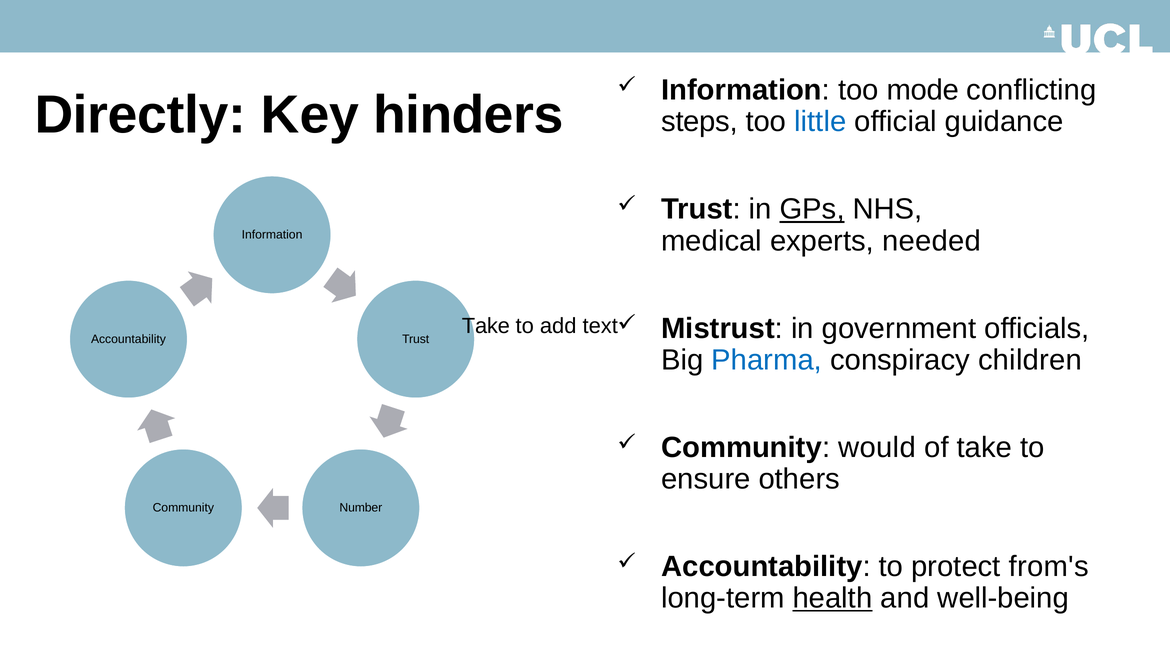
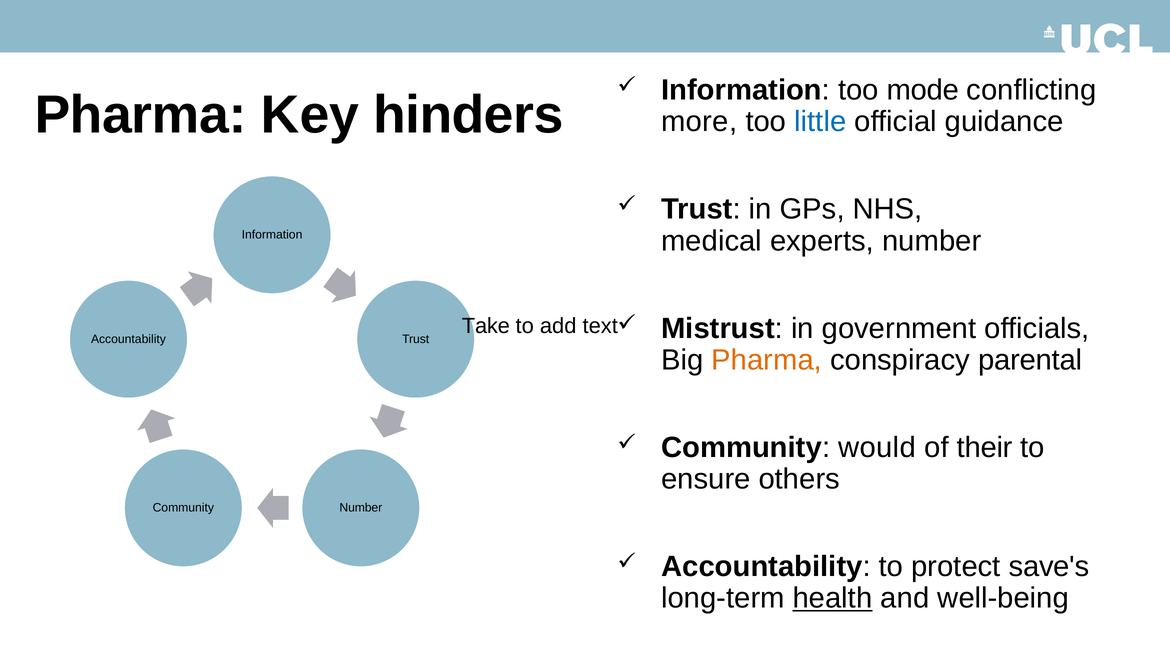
Directly: Directly -> Pharma (140, 115)
steps: steps -> more (699, 122)
GPs underline: present -> none (812, 209)
experts needed: needed -> number (932, 241)
Pharma colour: blue -> orange (767, 360)
children: children -> parental (1030, 360)
of take: take -> their (985, 448)
from's: from's -> save's (1049, 567)
